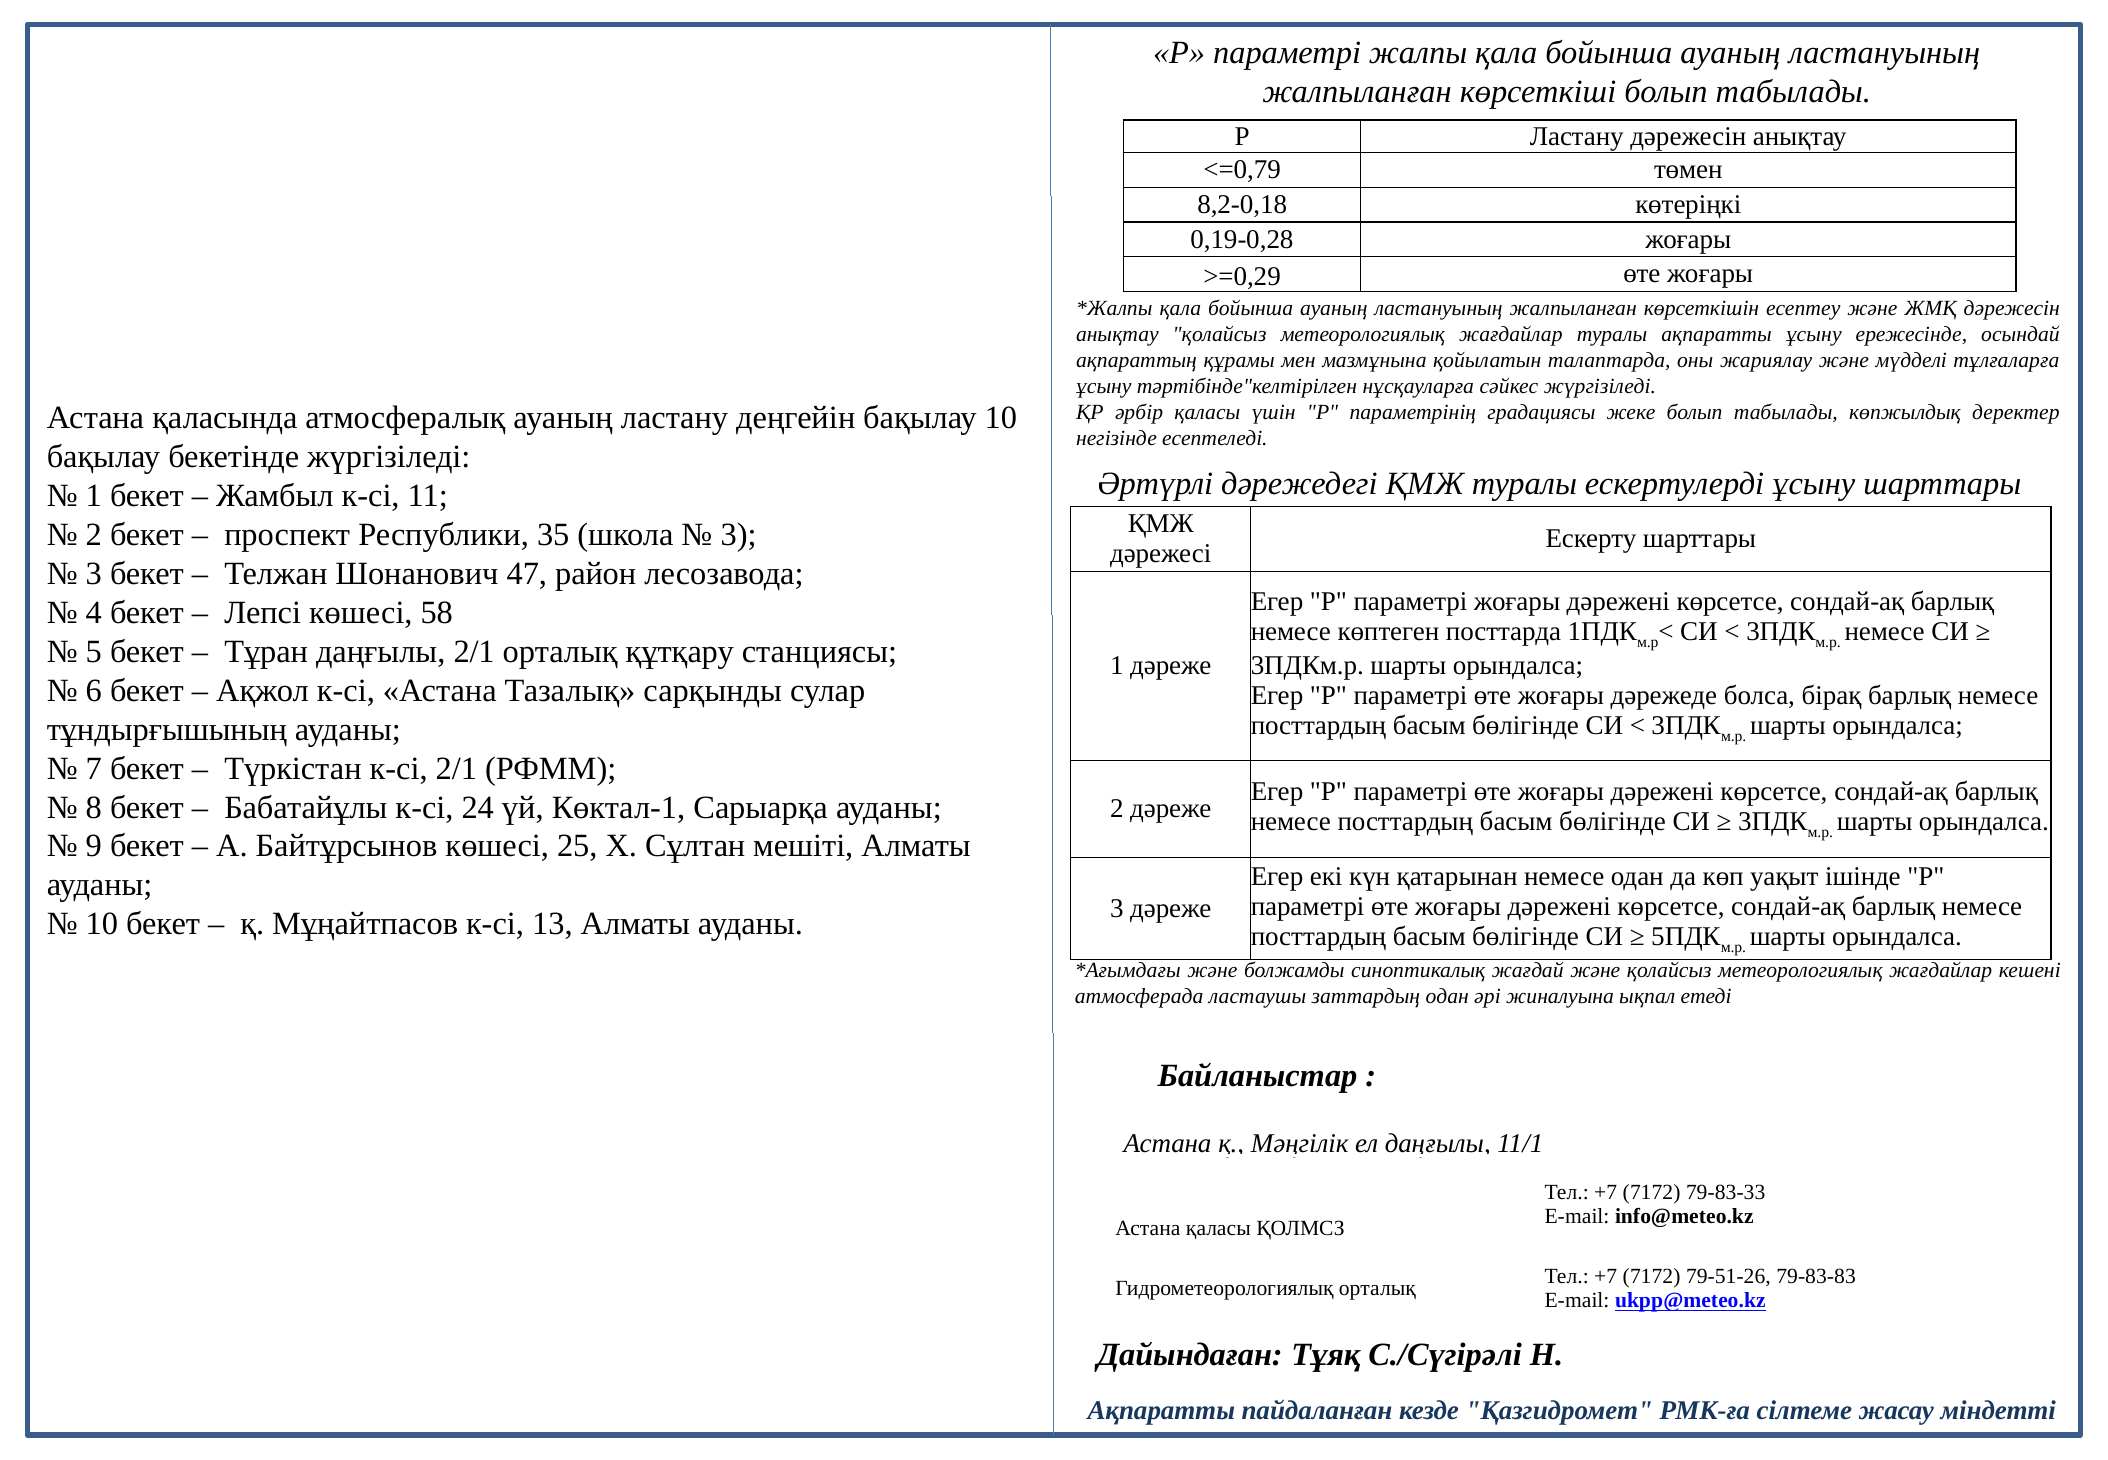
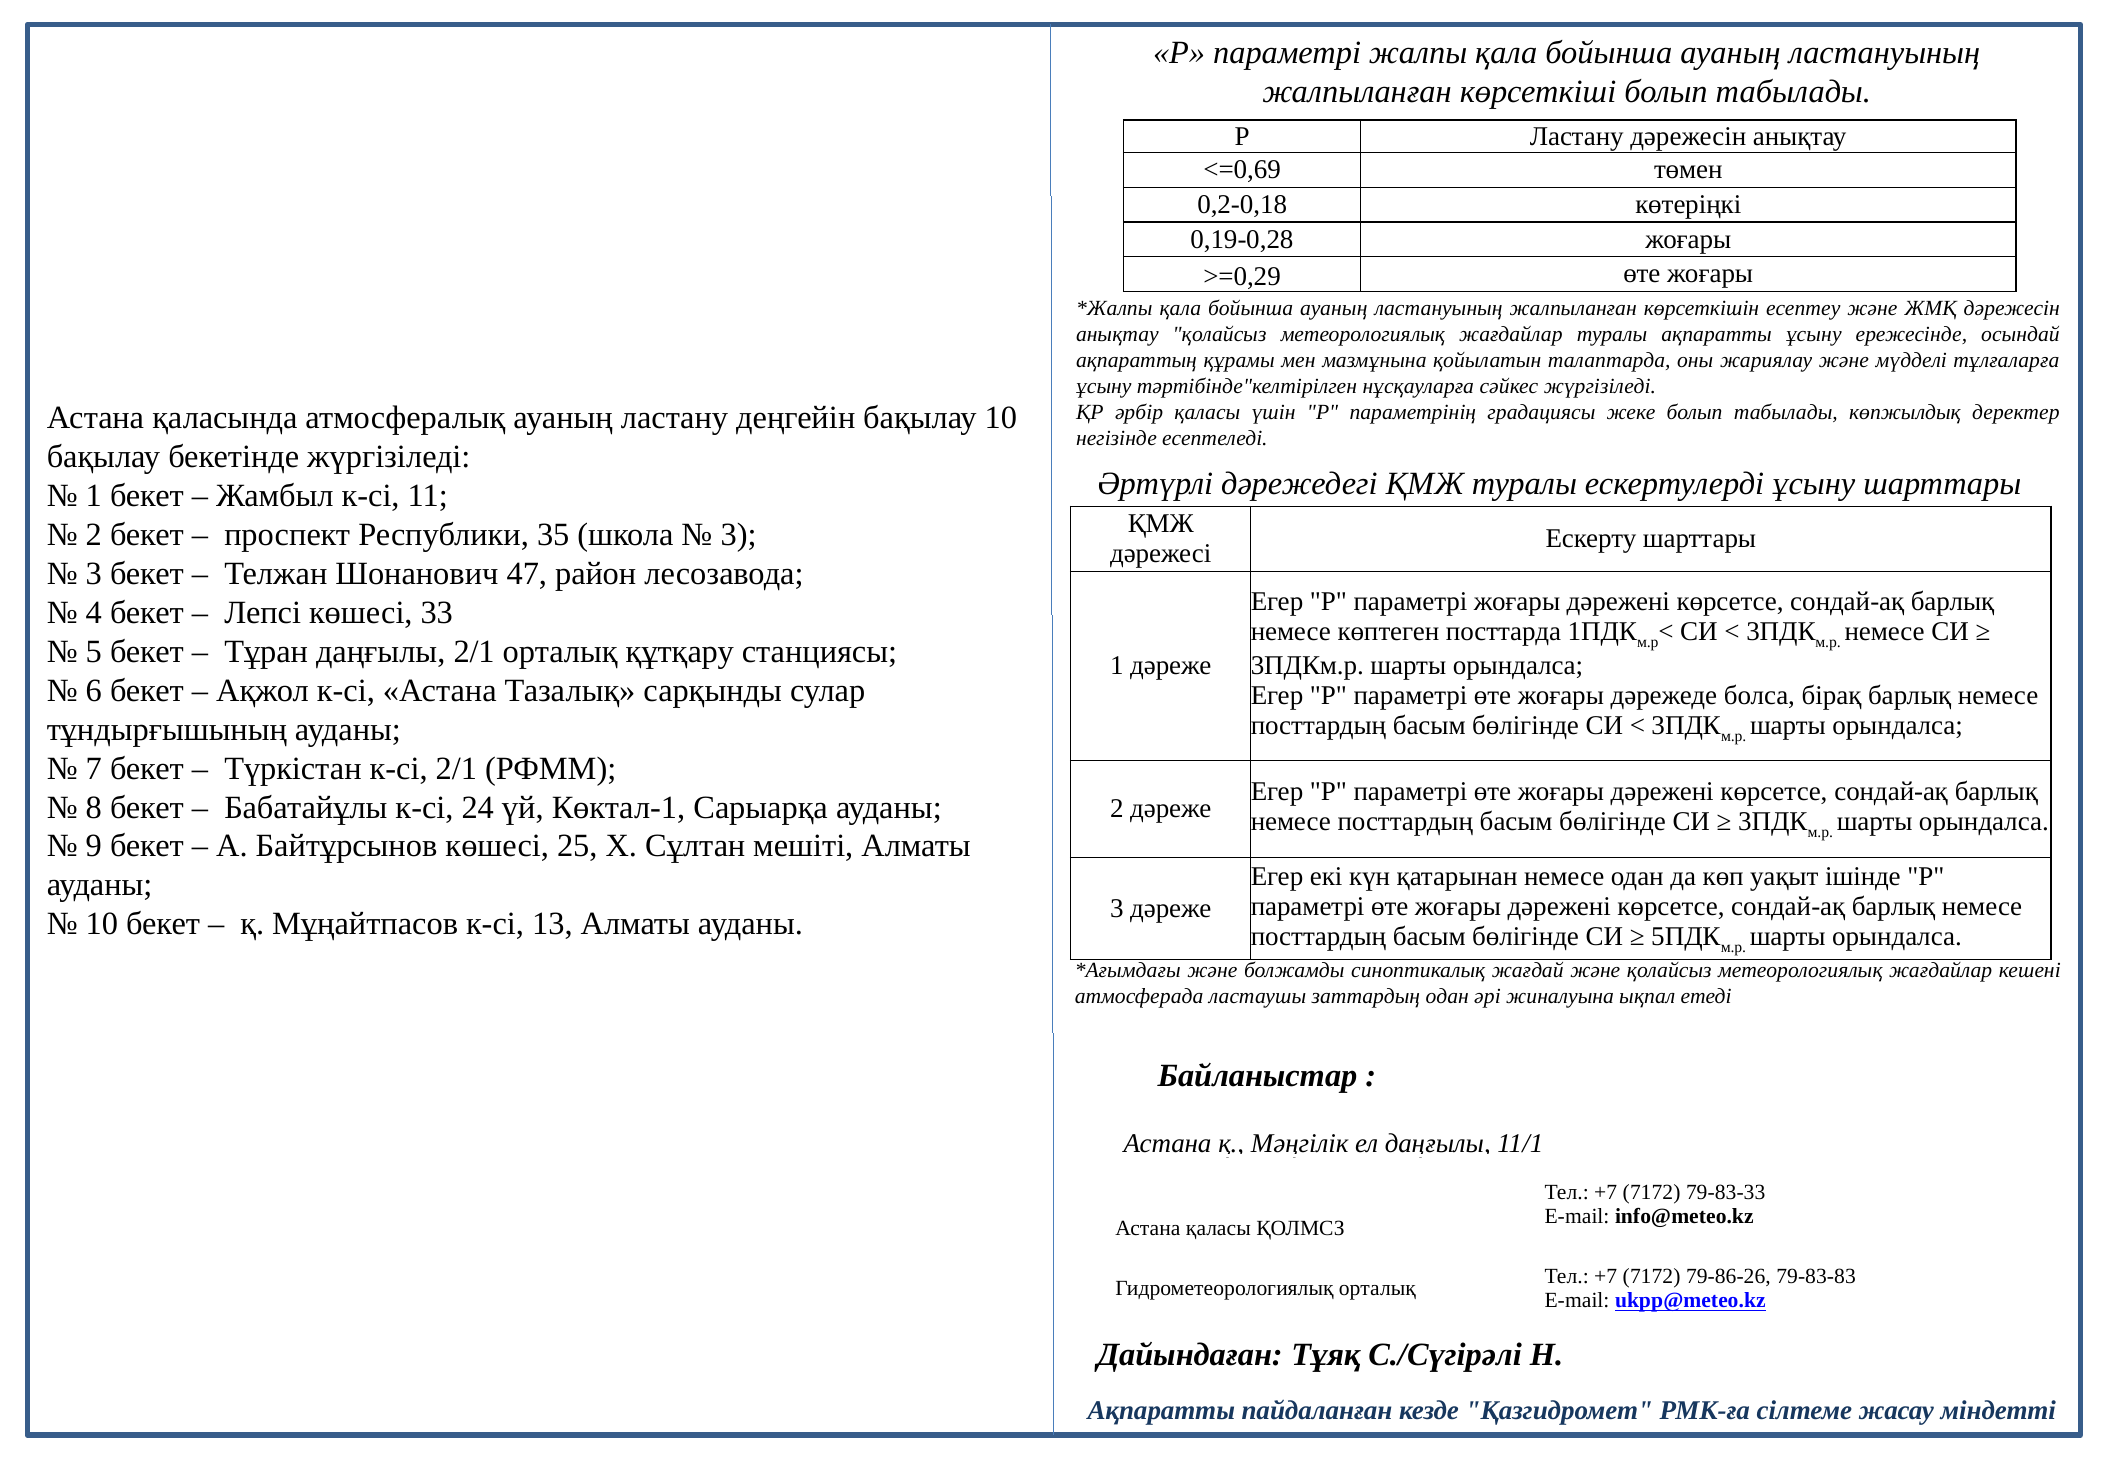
<=0,79: <=0,79 -> <=0,69 (1242, 170)
8,2-0,18: 8,2-0,18 -> 0,2-0,18 (1242, 205)
58: 58 -> 33 (437, 612)
79-51-26: 79-51-26 -> 79-86-26 (1728, 1276)
